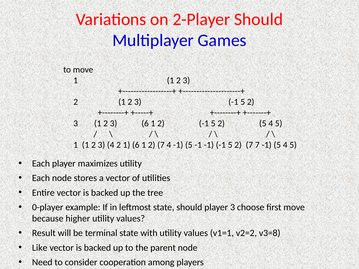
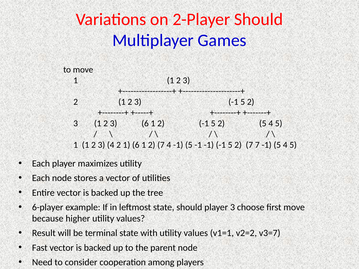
0-player: 0-player -> 6-player (48, 207)
v3=8: v3=8 -> v3=7 (270, 233)
Like: Like -> Fast (40, 248)
